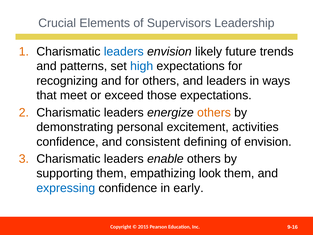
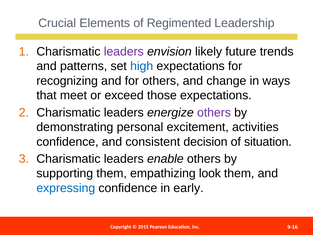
Supervisors: Supervisors -> Regimented (179, 23)
leaders colour: blue -> purple (124, 51)
and leaders: leaders -> change (226, 81)
others colour: orange -> purple (214, 112)
defining: defining -> decision (205, 142)
of envision: envision -> situation (268, 142)
